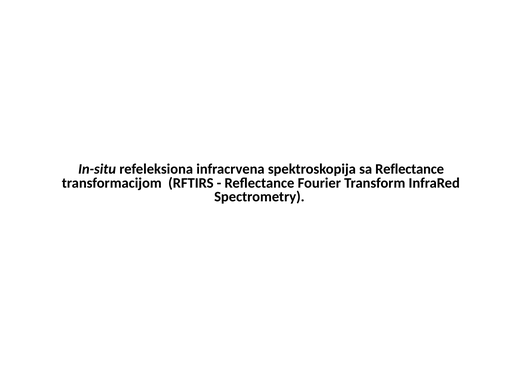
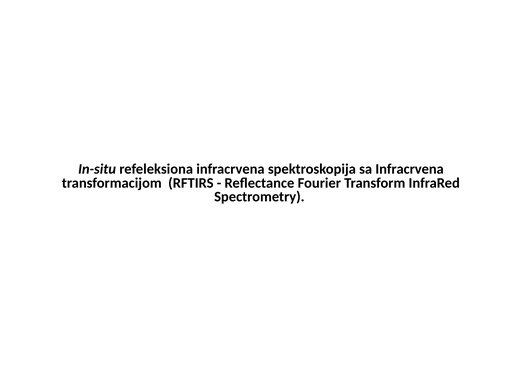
sa Reflectance: Reflectance -> Infracrvena (410, 169)
